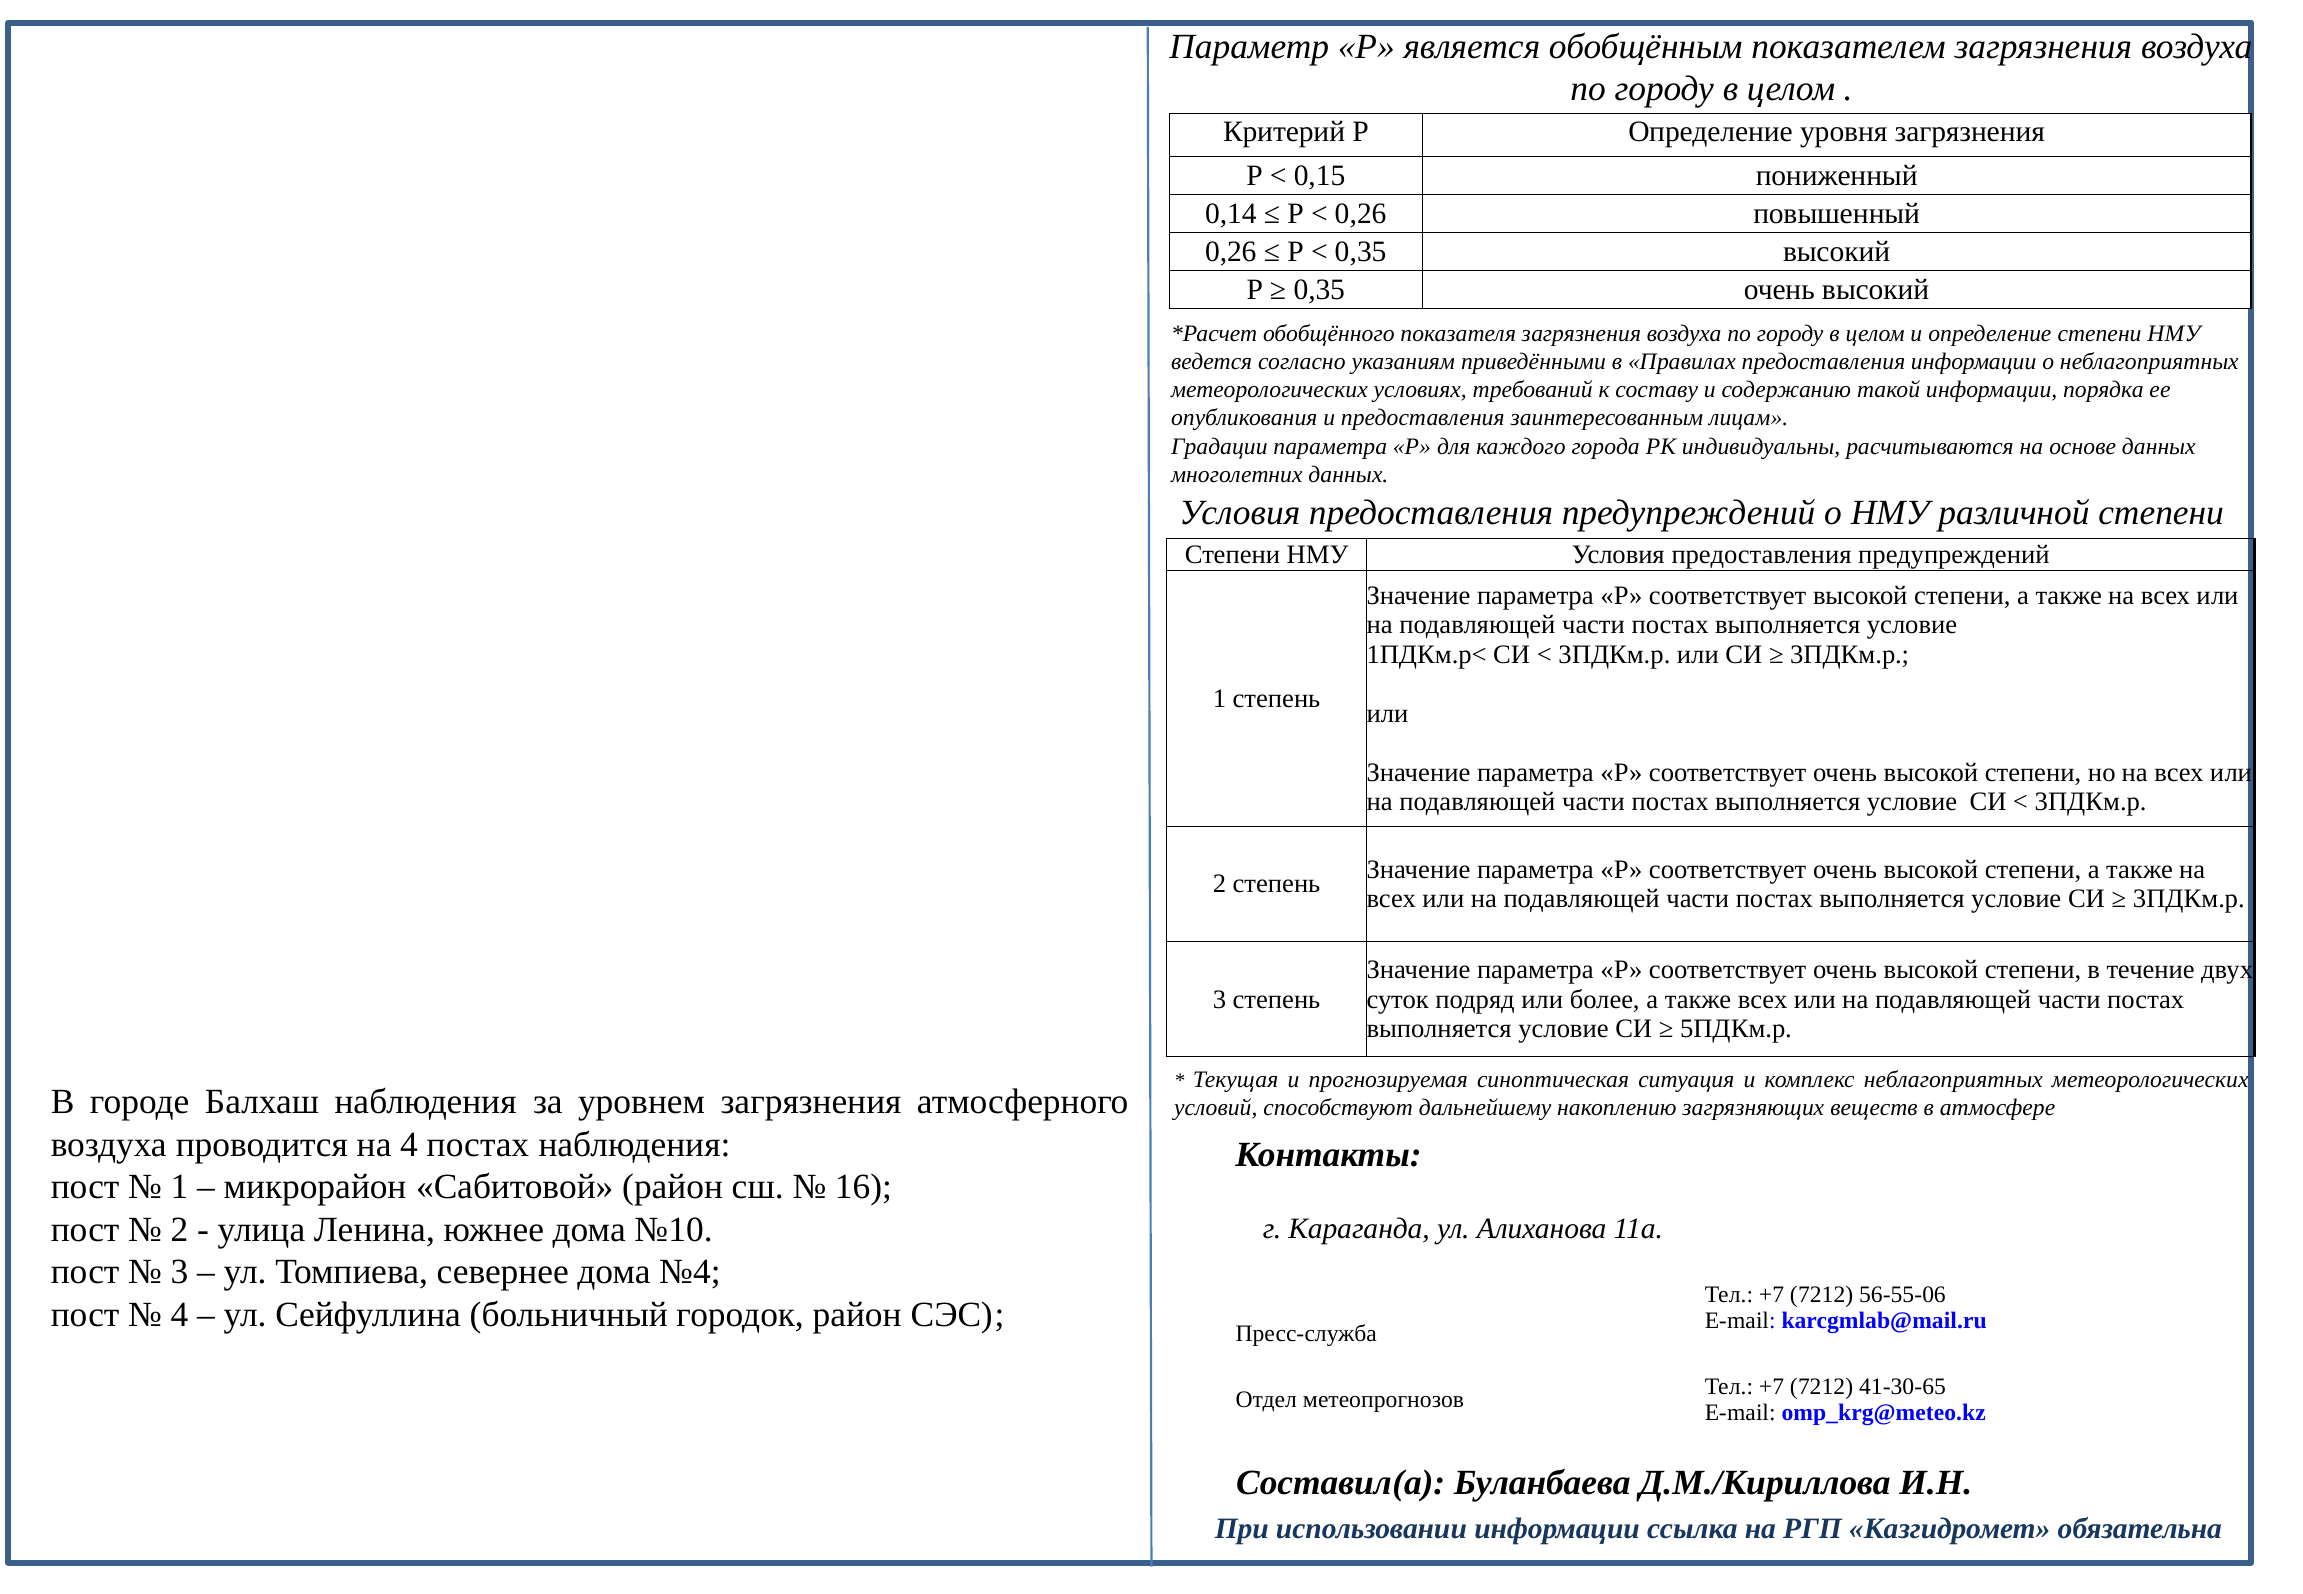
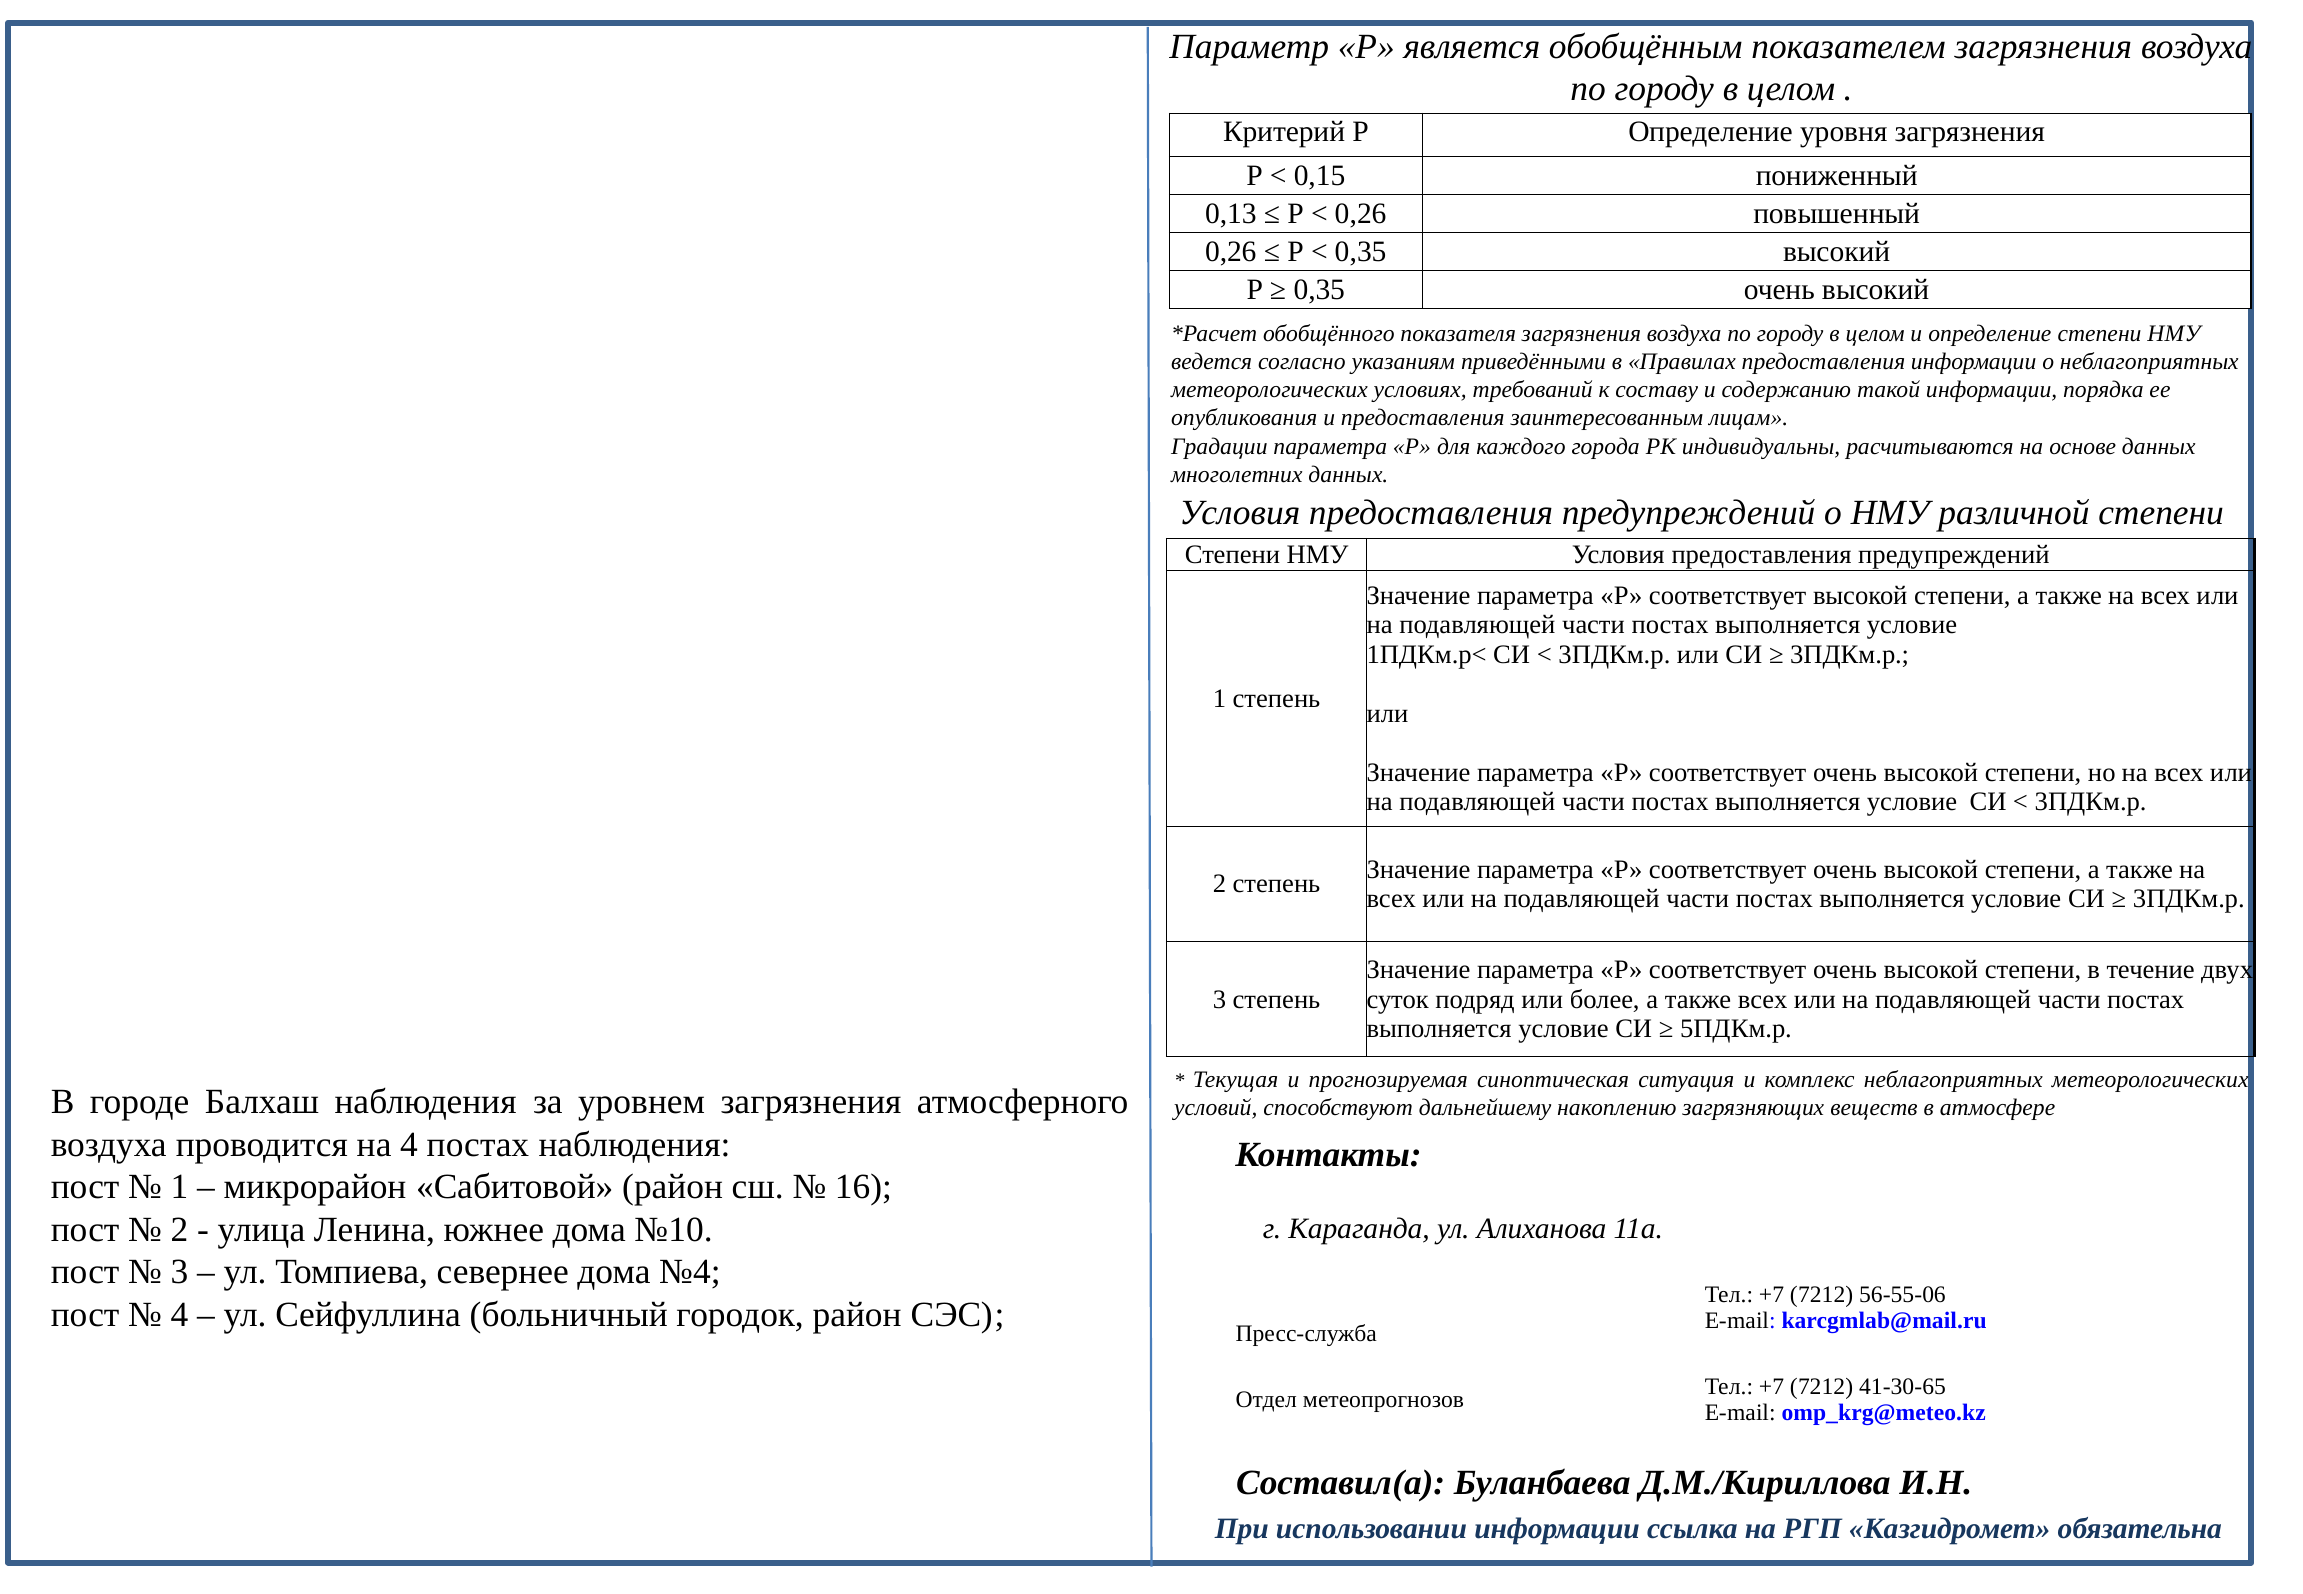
0,14: 0,14 -> 0,13 (1231, 213)
